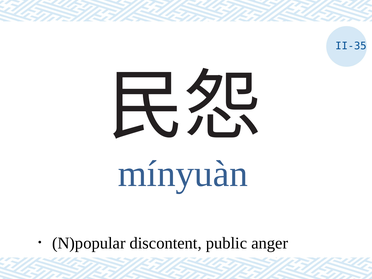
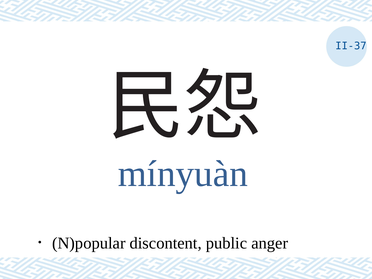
II-35: II-35 -> II-37 (351, 46)
